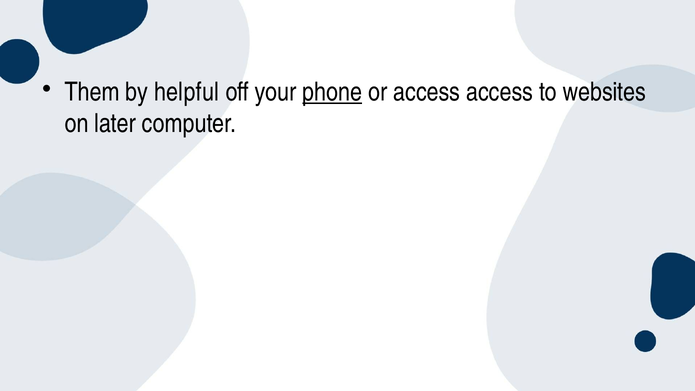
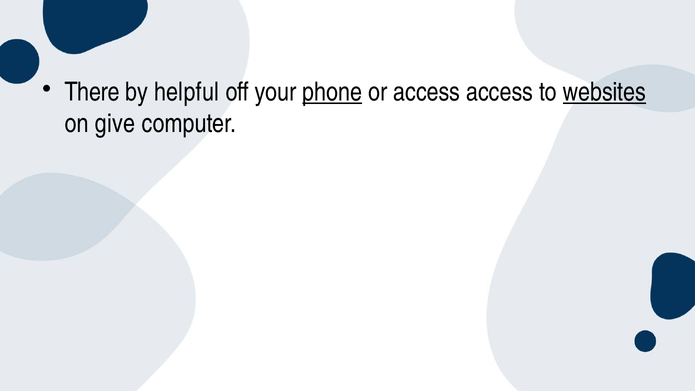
Them: Them -> There (92, 92)
websites underline: none -> present (604, 92)
later: later -> give (115, 123)
